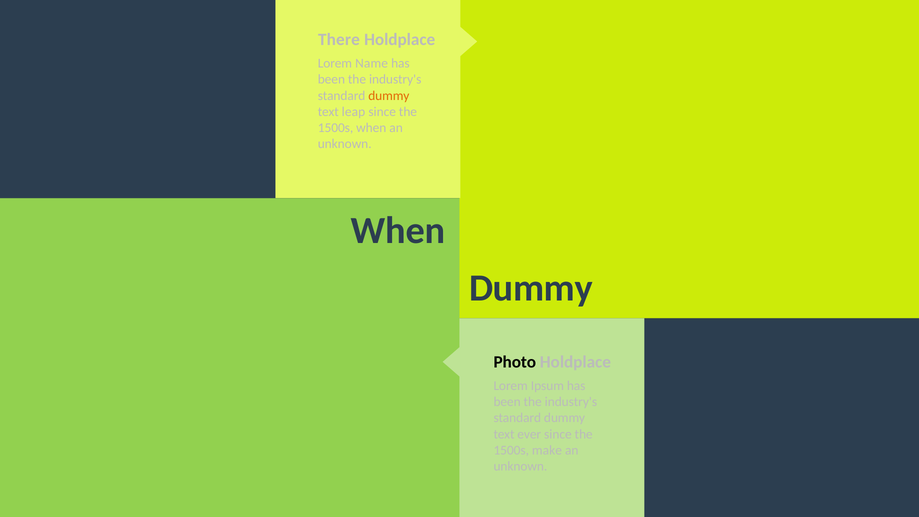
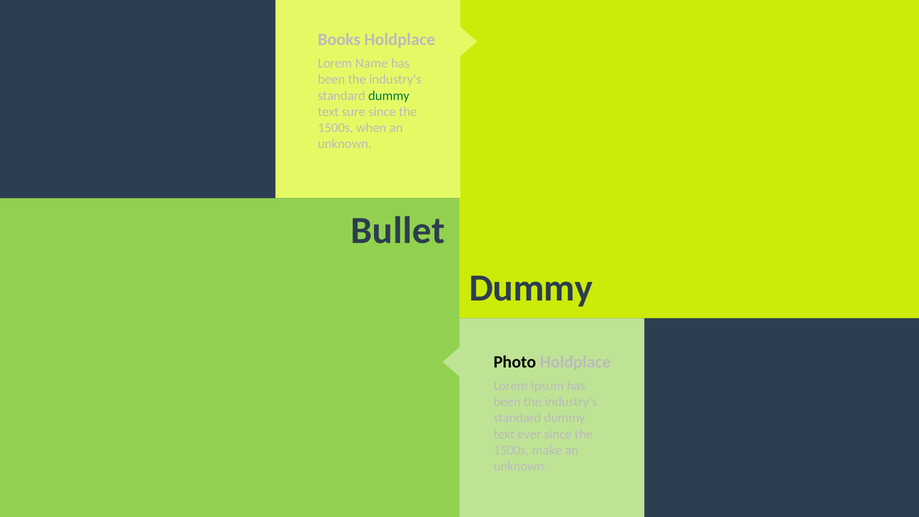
There: There -> Books (339, 39)
dummy colour: orange -> green (389, 96)
leap: leap -> sure (354, 112)
When: When -> Bullet (398, 231)
